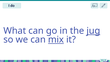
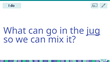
mix underline: present -> none (56, 39)
